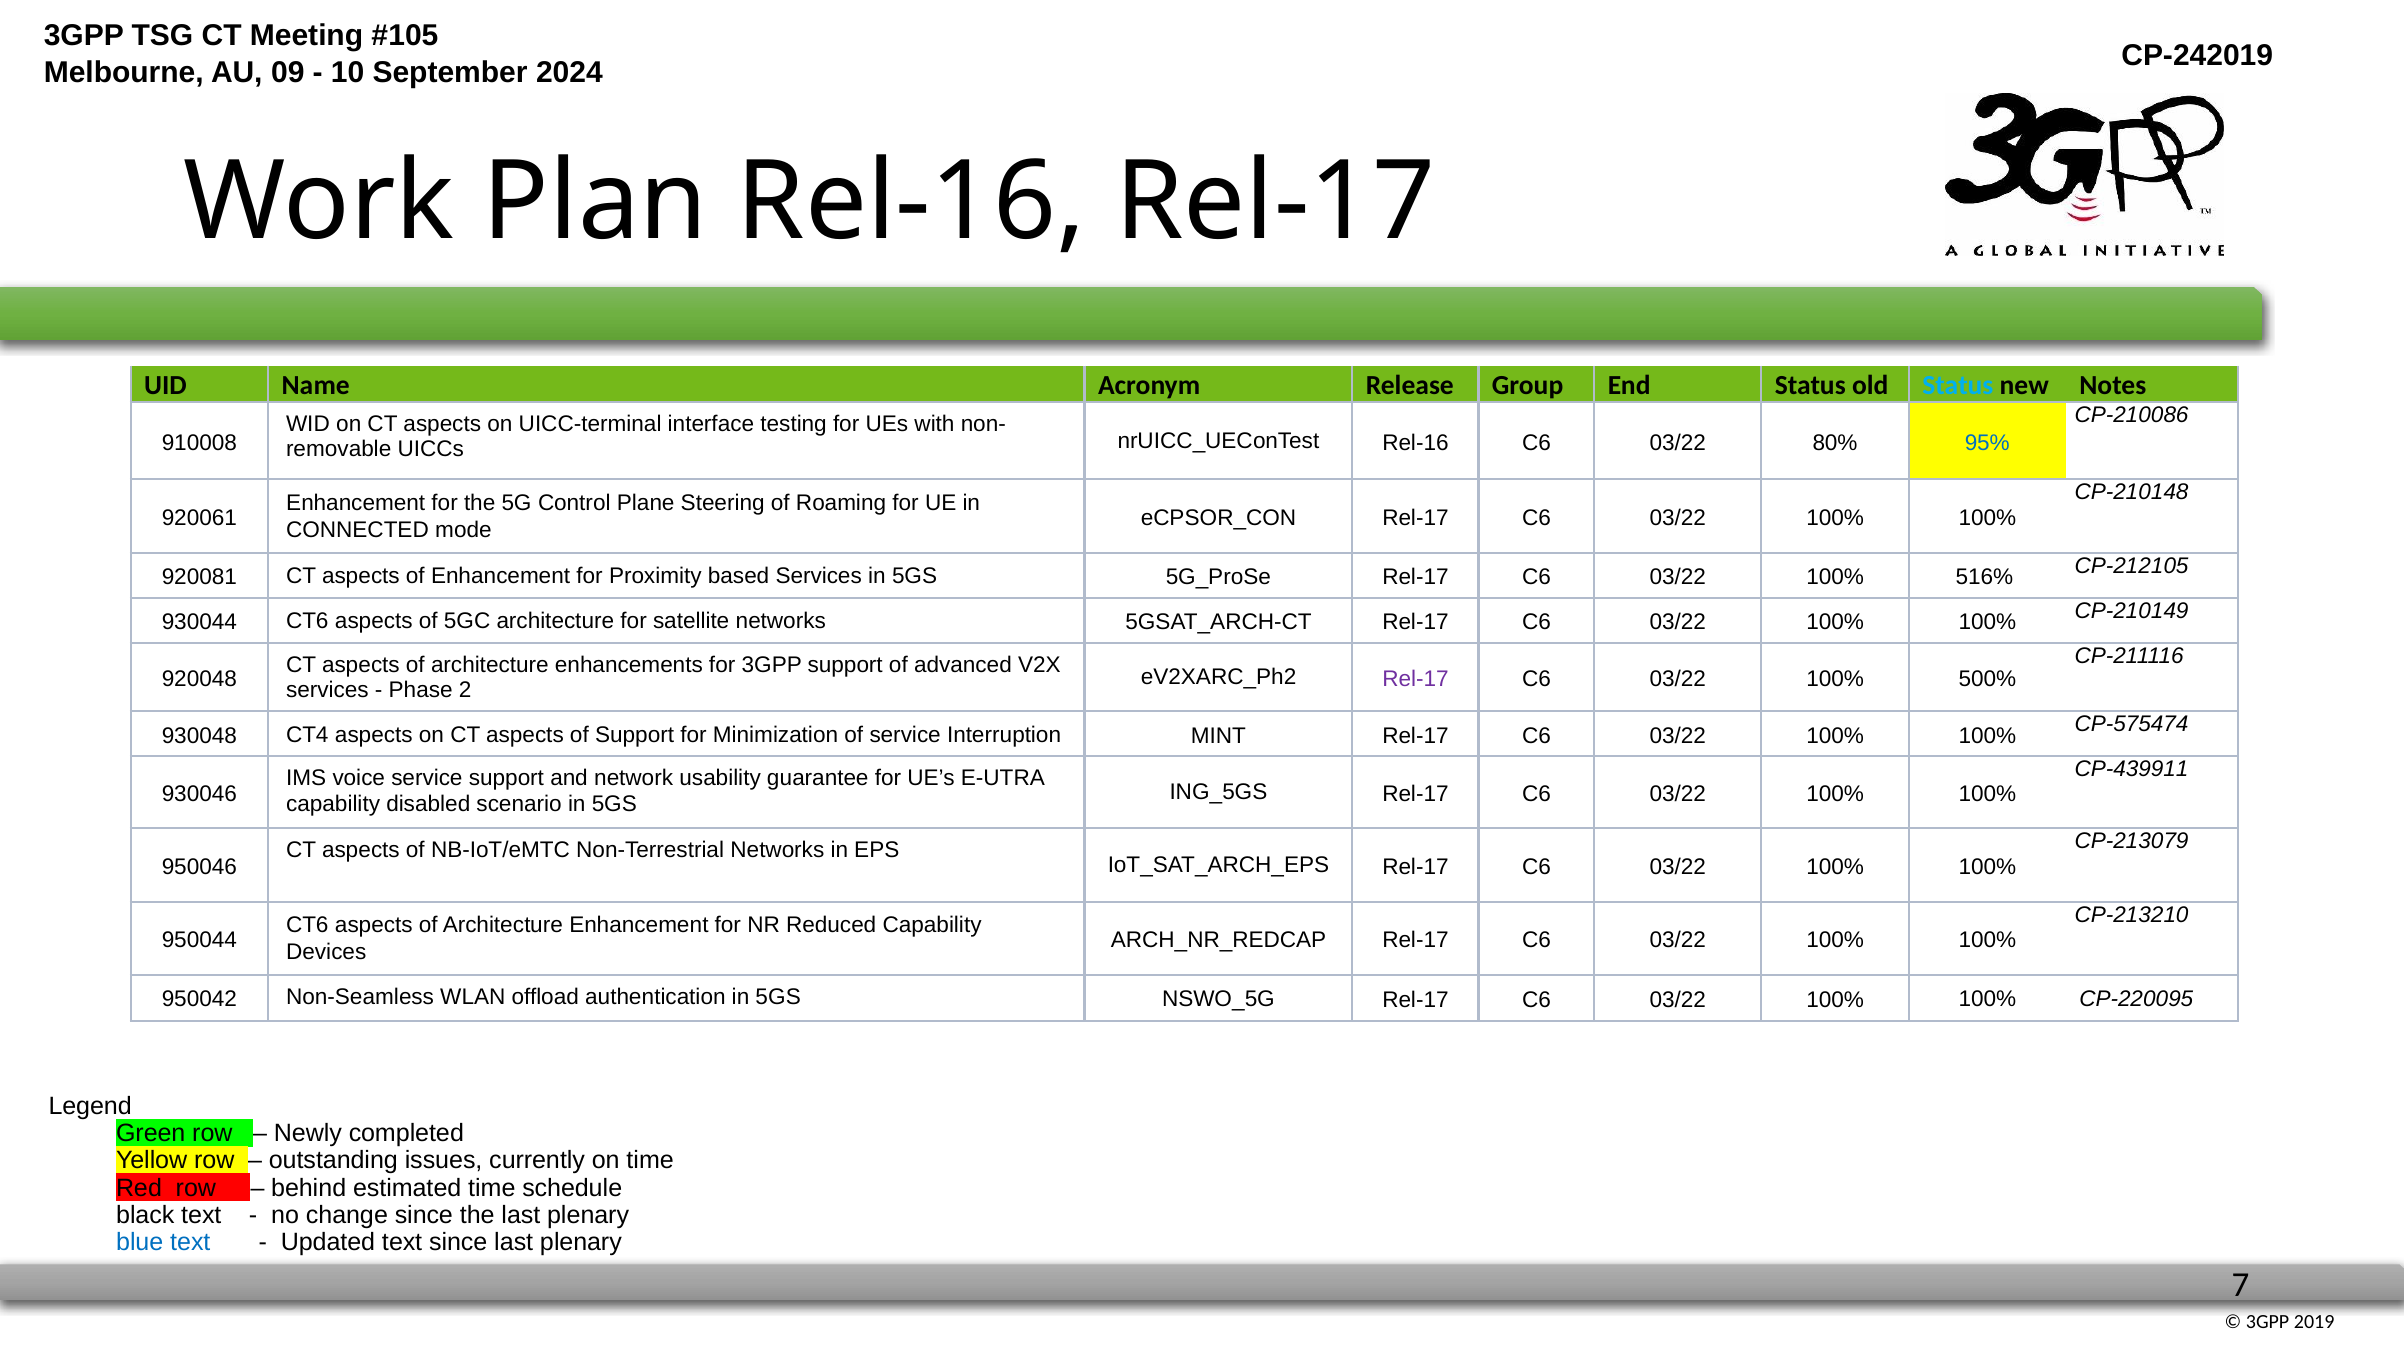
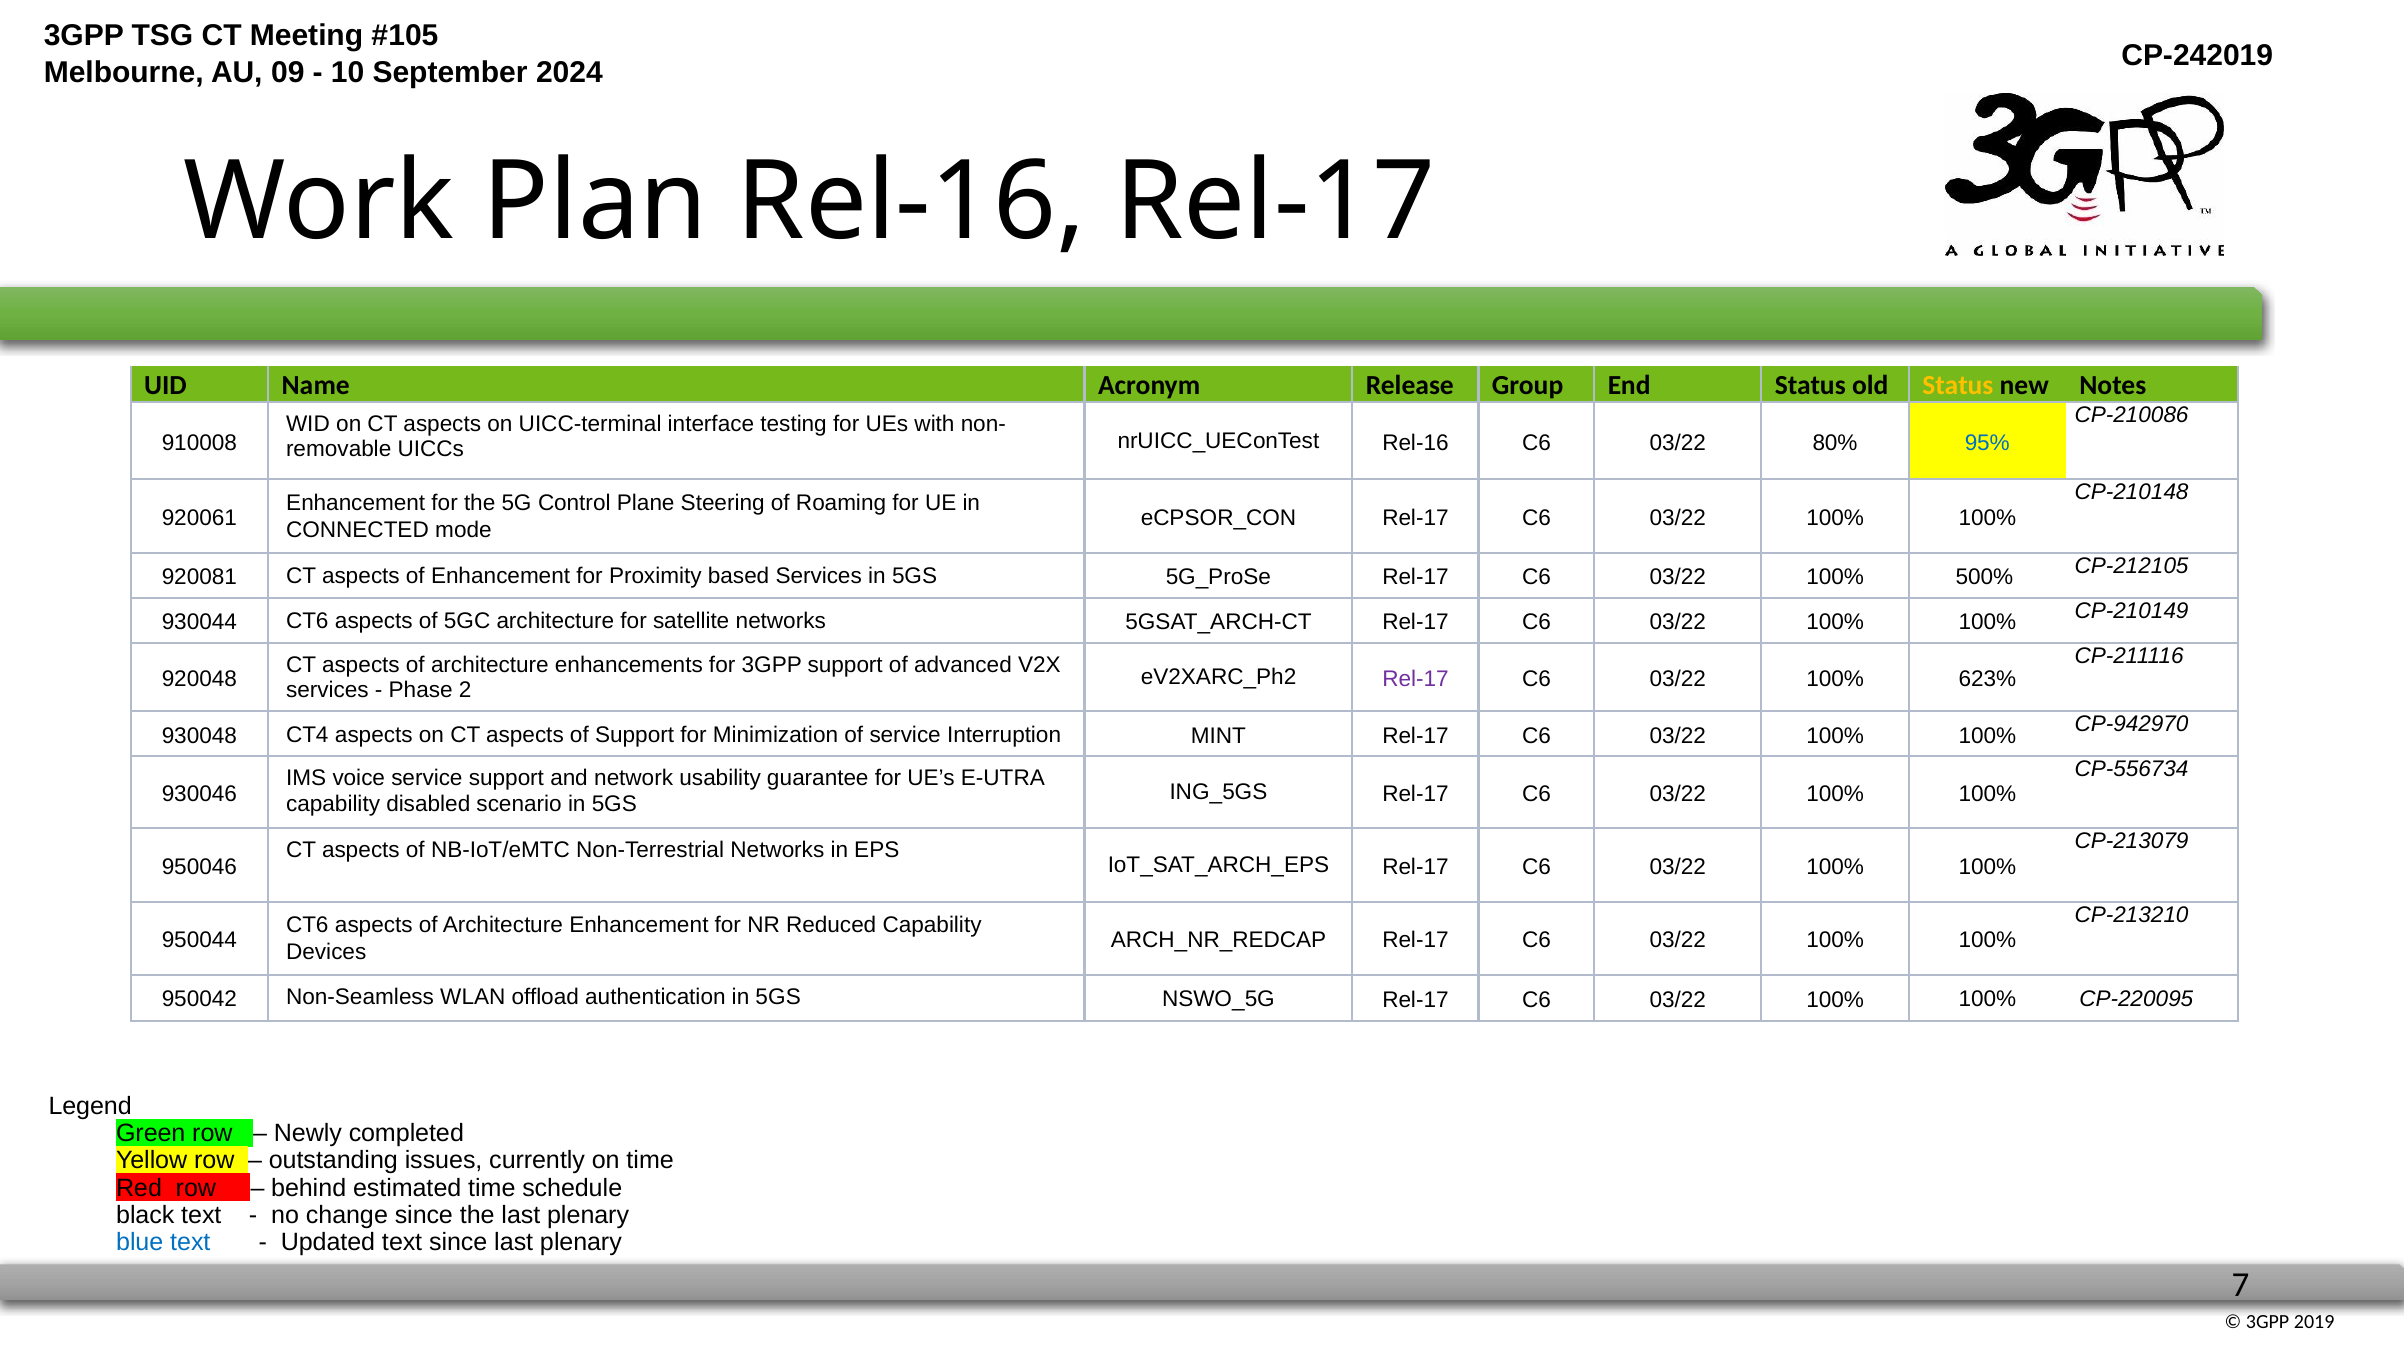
Status colour: light blue -> yellow (1958, 386)
516%: 516% -> 500% (1984, 577)
500%: 500% -> 623% (1987, 679)
CP-575474: CP-575474 -> CP-942970 (2132, 724)
CP-439911: CP-439911 -> CP-556734 (2132, 770)
